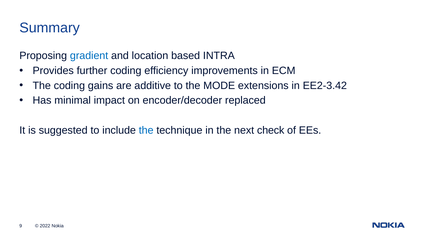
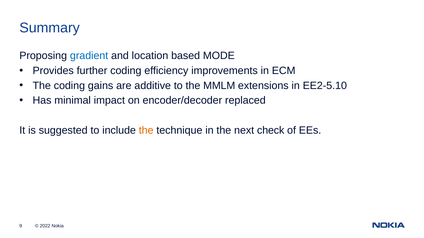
INTRA: INTRA -> MODE (219, 56)
MODE: MODE -> MMLM (219, 86)
EE2-3.42: EE2-3.42 -> EE2-5.10 (325, 86)
the colour: blue -> orange (146, 131)
